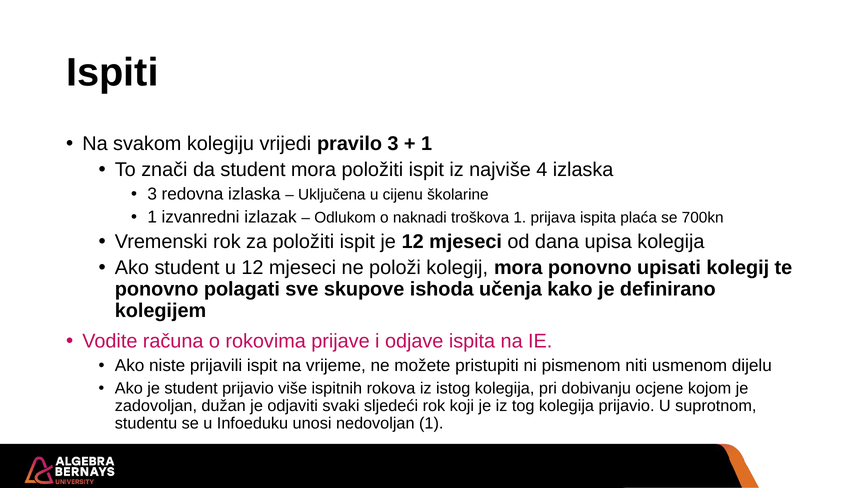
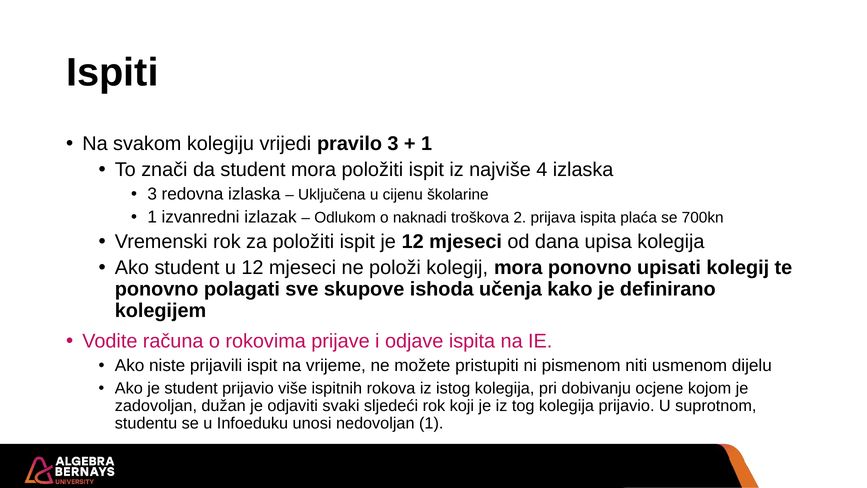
troškova 1: 1 -> 2 (520, 218)
